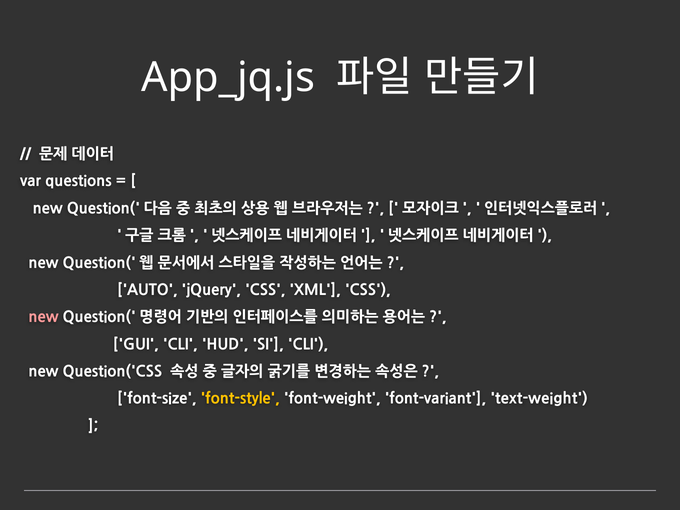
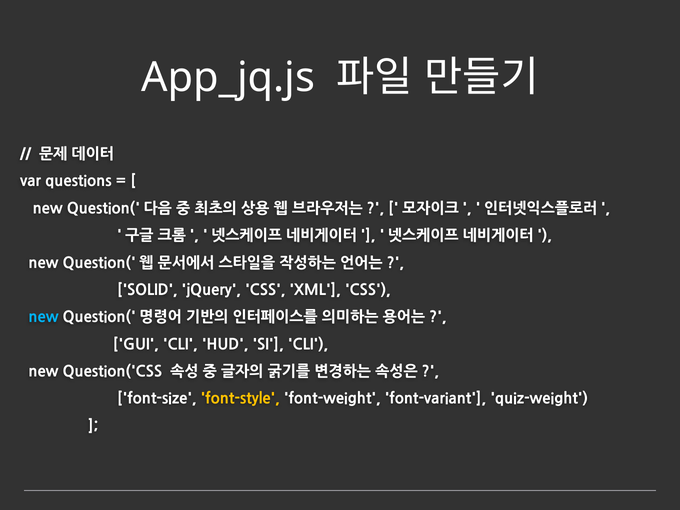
AUTO: AUTO -> SOLID (147, 290)
new colour: pink -> light blue (44, 317)
text-weight: text-weight -> quiz-weight (539, 399)
